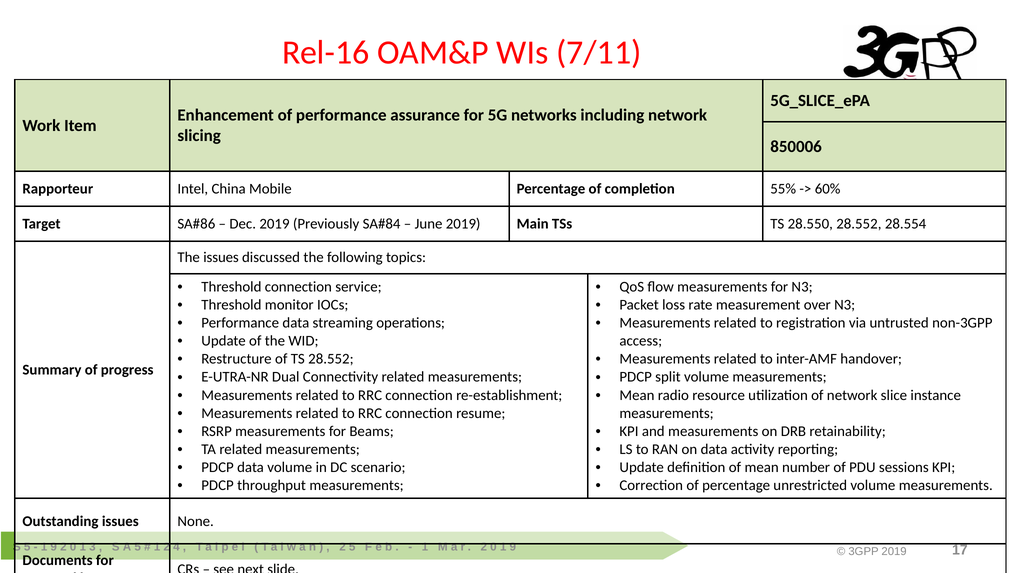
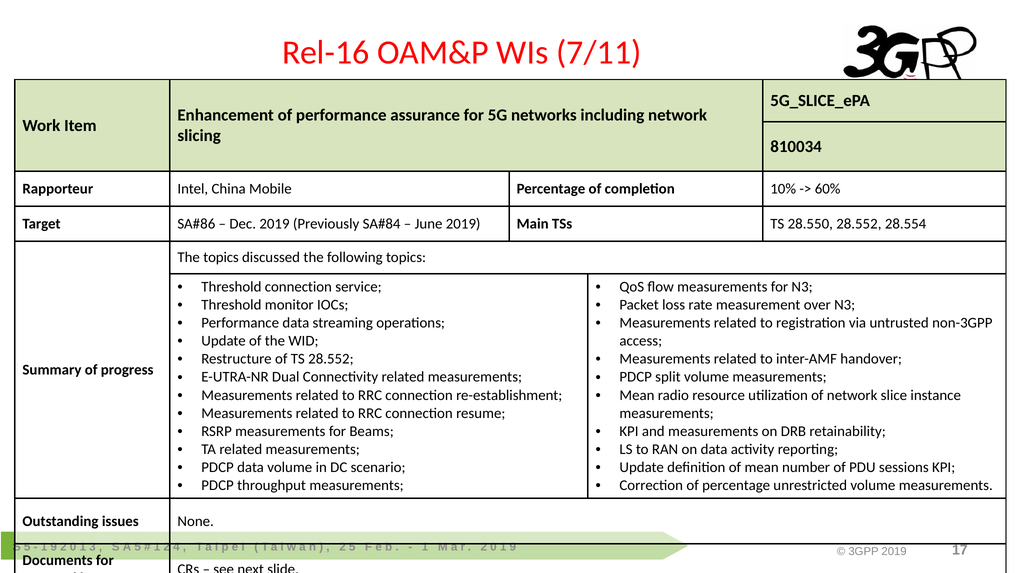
850006: 850006 -> 810034 (796, 147)
55%: 55% -> 10% (783, 189)
The issues: issues -> topics (221, 258)
